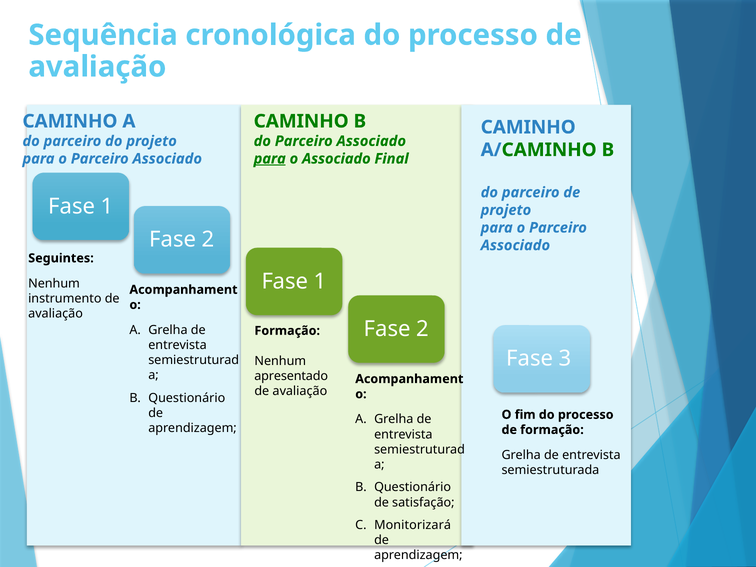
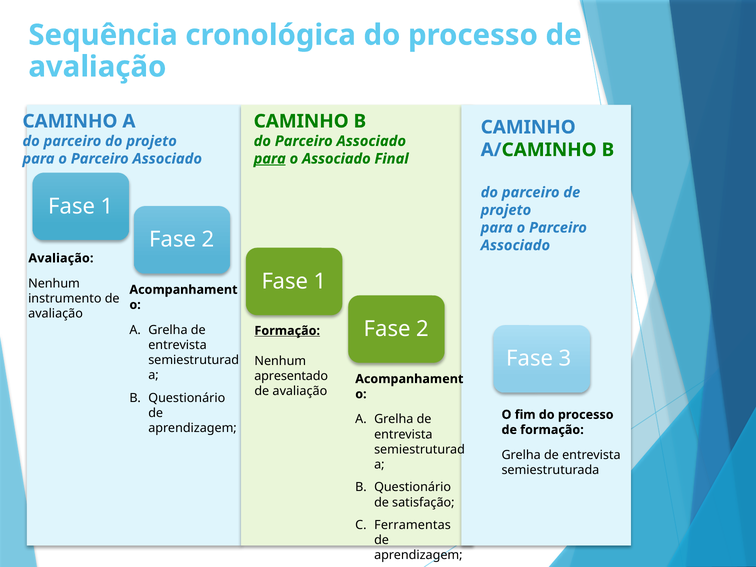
Seguintes: Seguintes -> Avaliação (61, 258)
Formação underline: none -> present (287, 331)
Monitorizará: Monitorizará -> Ferramentas (413, 525)
